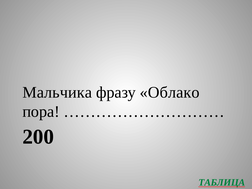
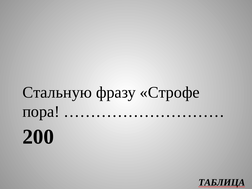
Мальчика: Мальчика -> Стальную (57, 92)
Облако: Облако -> Строфе (170, 92)
ТАБЛИЦА colour: green -> black (222, 182)
